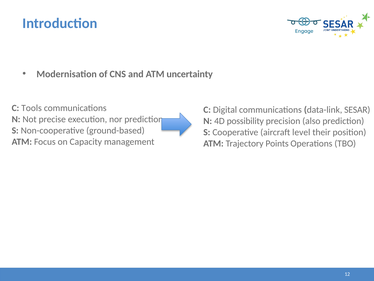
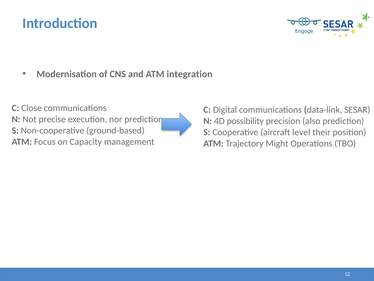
uncertainty: uncertainty -> integration (190, 74)
Tools: Tools -> Close (32, 108)
Points: Points -> Might (277, 143)
